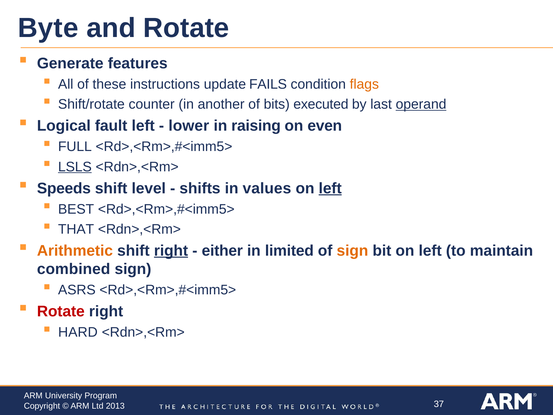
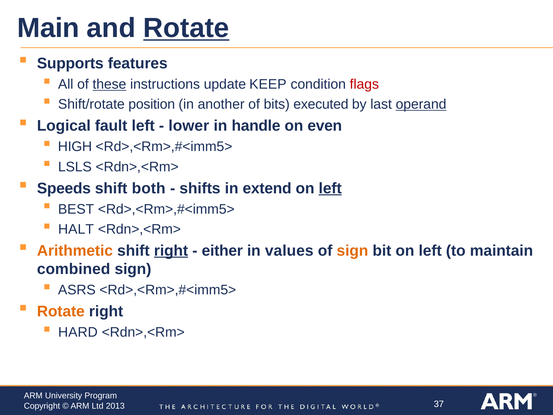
Byte: Byte -> Main (48, 28)
Rotate underline: none -> present (186, 28)
Generate: Generate -> Supports (70, 63)
these underline: none -> present (109, 84)
FAILS: FAILS -> KEEP (268, 84)
flags colour: orange -> red (364, 84)
counter: counter -> position (152, 104)
raising: raising -> handle (256, 126)
FULL: FULL -> HIGH (75, 147)
LSLS underline: present -> none (75, 167)
level: level -> both (149, 188)
values: values -> extend (267, 188)
THAT: THAT -> HALT (76, 229)
limited: limited -> values (289, 251)
Rotate colour: red -> orange (61, 311)
